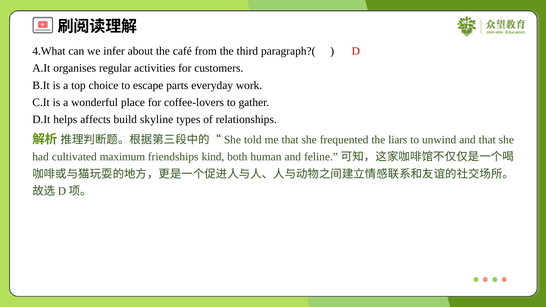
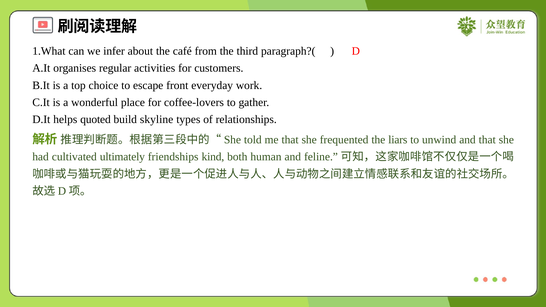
4.What: 4.What -> 1.What (49, 51)
parts: parts -> front (177, 85)
affects: affects -> quoted (95, 119)
maximum: maximum -> ultimately (122, 157)
